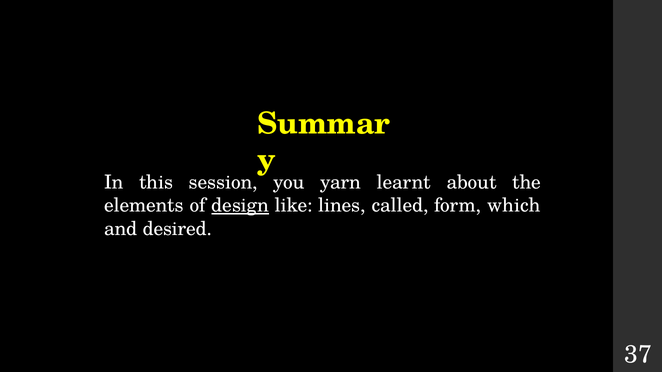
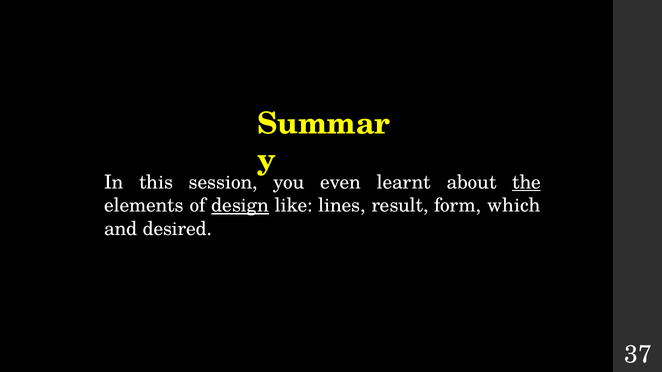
yarn: yarn -> even (341, 183)
the underline: none -> present (527, 183)
called: called -> result (400, 206)
